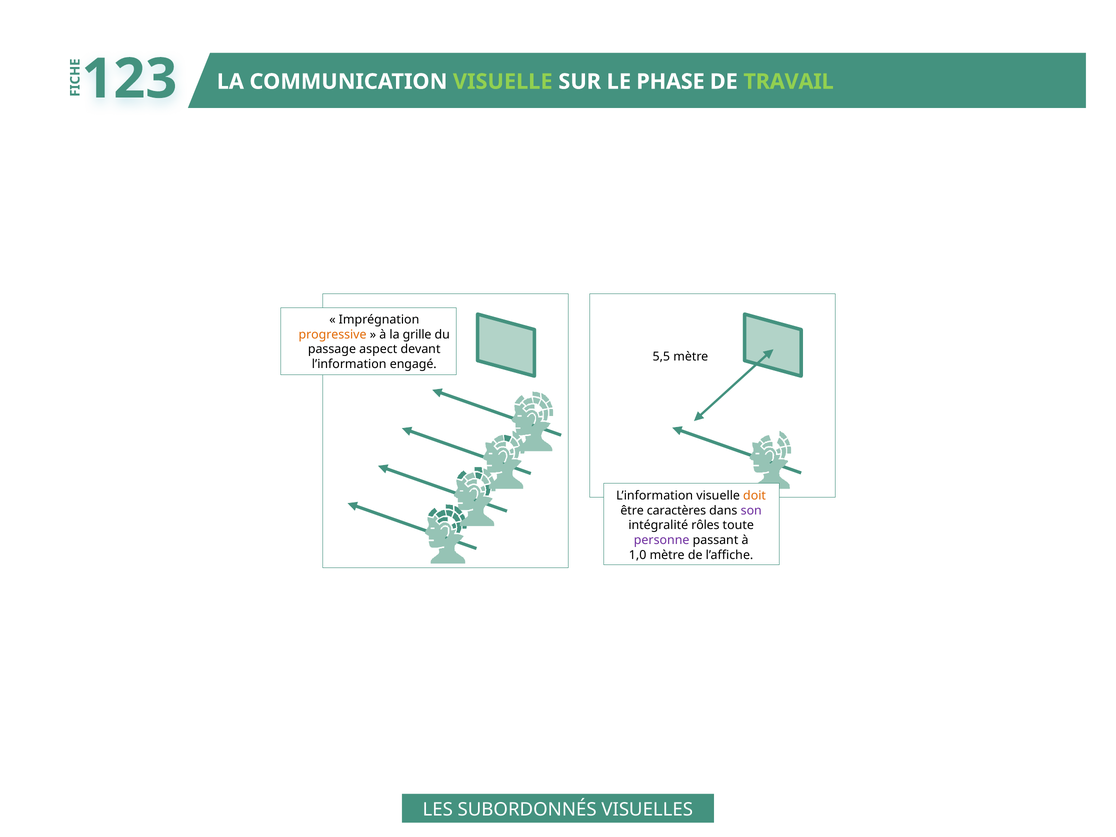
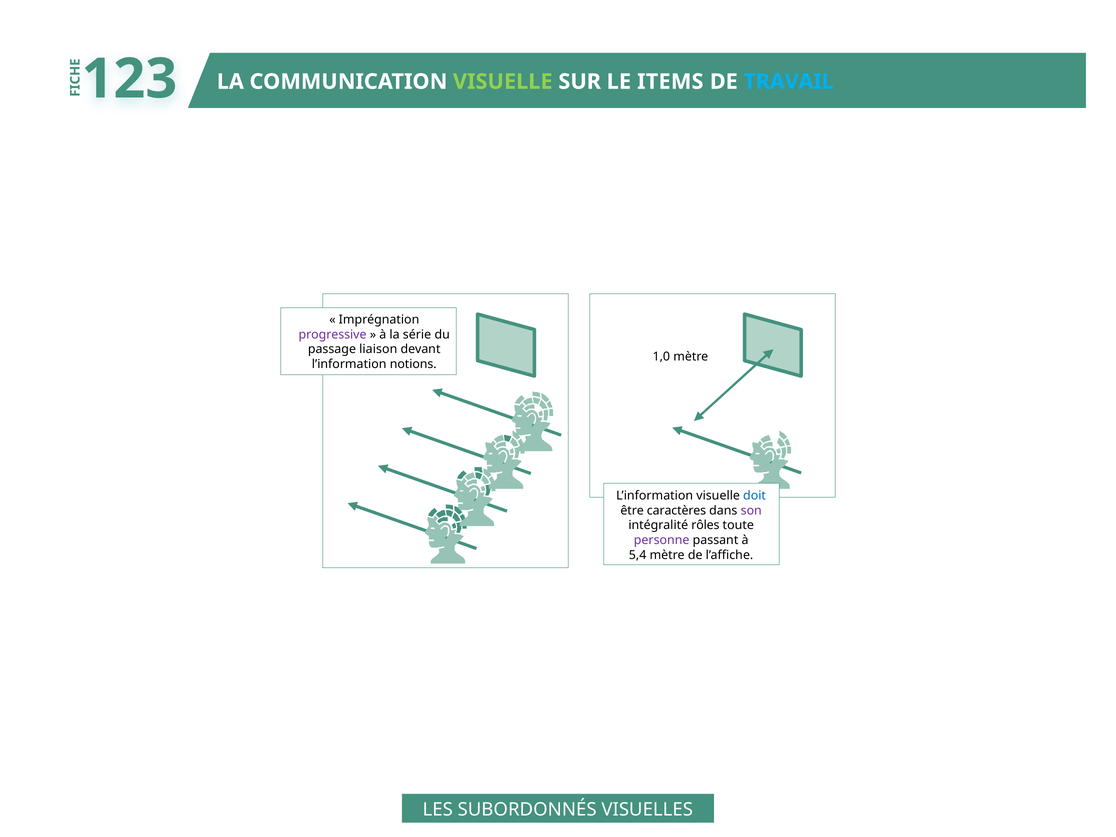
PHASE: PHASE -> ITEMS (670, 82)
TRAVAIL colour: light green -> light blue (789, 82)
progressive colour: orange -> purple (333, 334)
grille: grille -> série (417, 334)
aspect: aspect -> liaison (378, 349)
5,5: 5,5 -> 1,0 (661, 357)
engagé: engagé -> notions (413, 364)
doit colour: orange -> blue (755, 496)
1,0: 1,0 -> 5,4 (638, 555)
